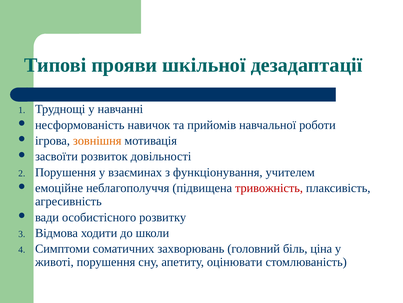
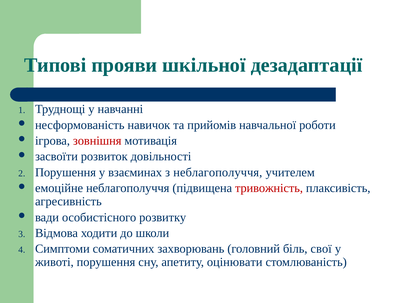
зовнішня colour: orange -> red (97, 140)
з функціонування: функціонування -> неблагополуччя (218, 172)
ціна: ціна -> свої (321, 248)
